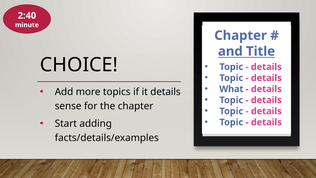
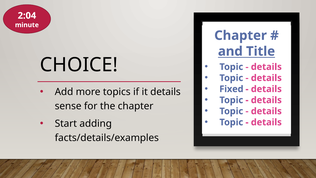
2:40: 2:40 -> 2:04 (27, 16)
What: What -> Fixed (231, 89)
